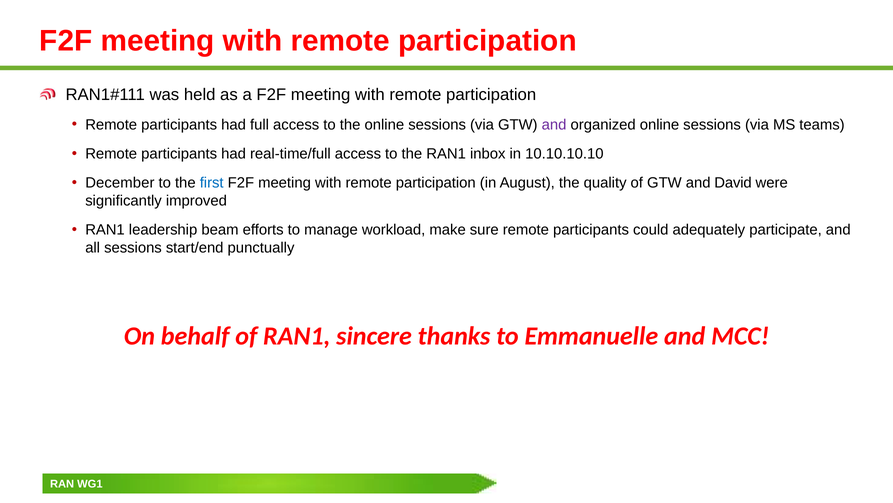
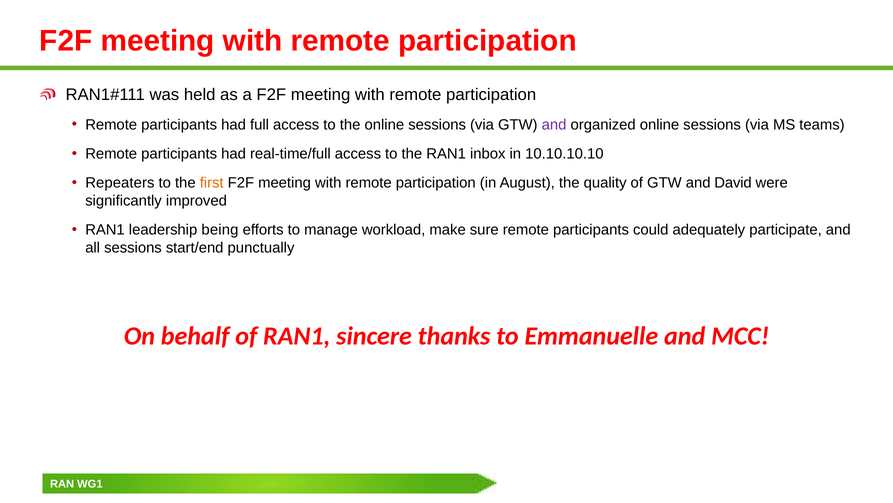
December: December -> Repeaters (120, 183)
first colour: blue -> orange (212, 183)
beam: beam -> being (220, 230)
